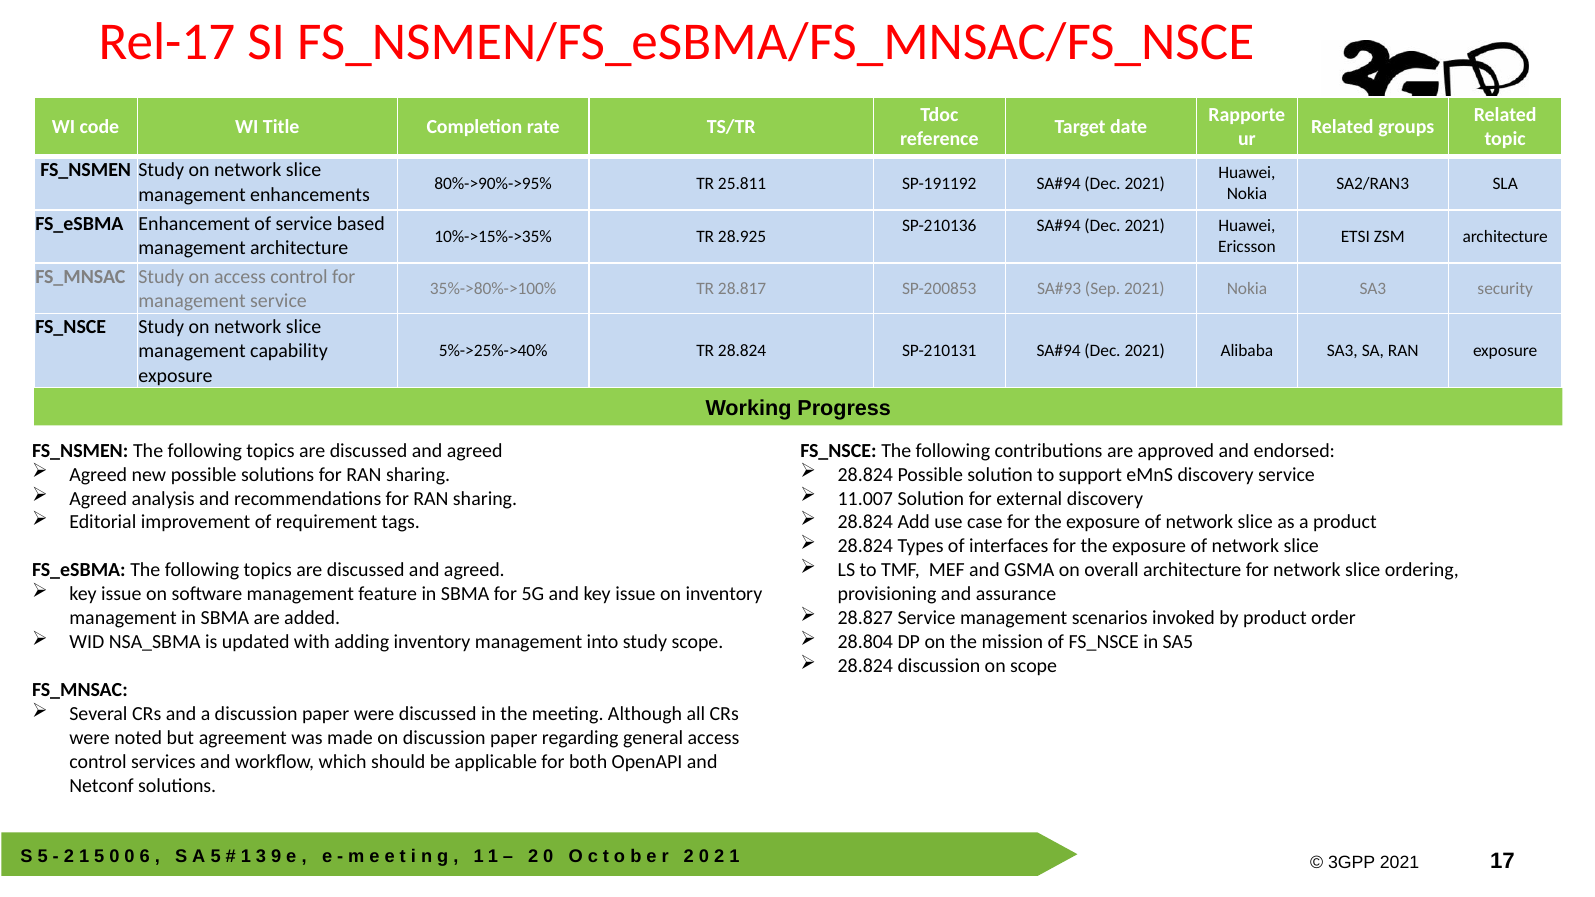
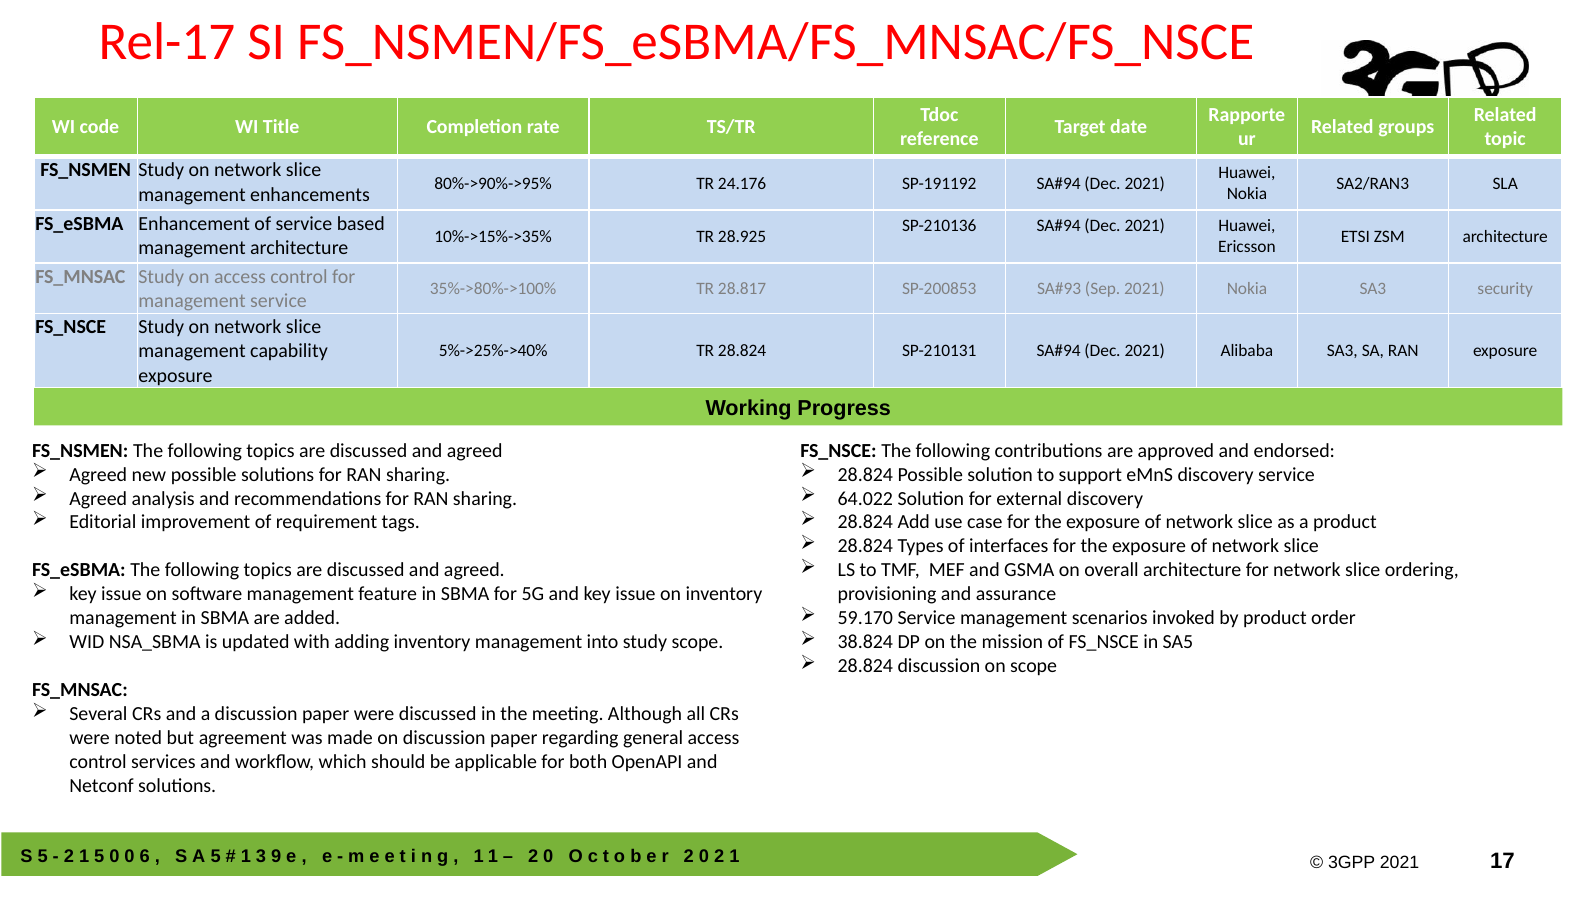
25.811: 25.811 -> 24.176 (742, 183)
11.007: 11.007 -> 64.022 (865, 499)
28.827: 28.827 -> 59.170 (865, 618)
28.804: 28.804 -> 38.824 (865, 642)
